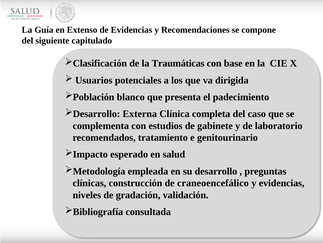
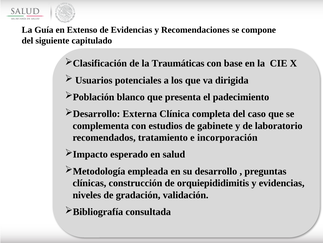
genitourinario: genitourinario -> incorporación (227, 137)
craneoencefálico: craneoencefálico -> orquiepididimitis (213, 183)
